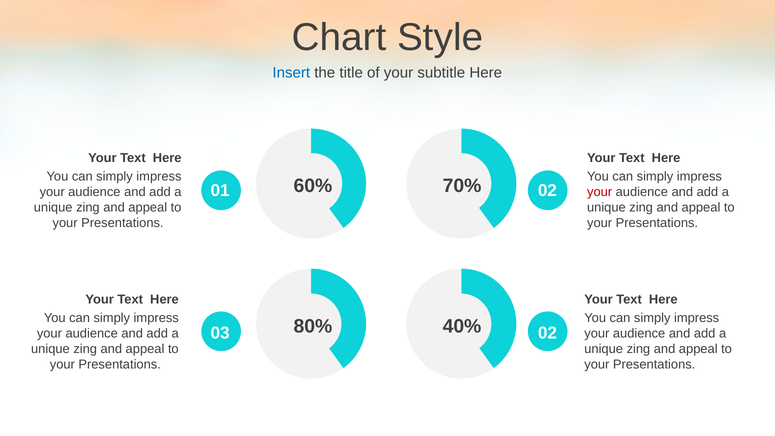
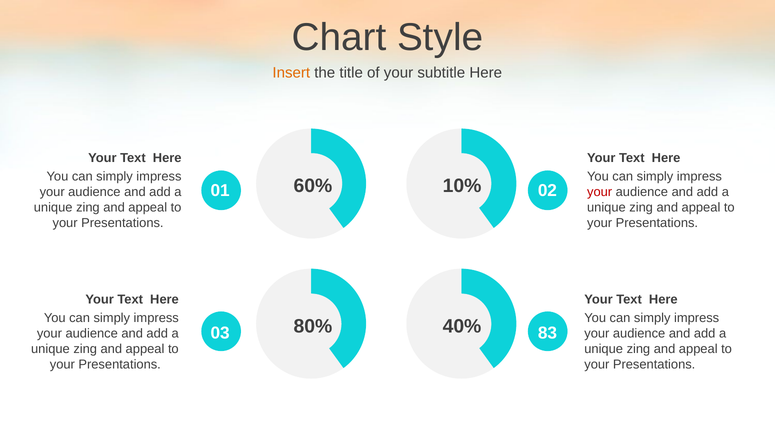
Insert colour: blue -> orange (291, 73)
70%: 70% -> 10% (462, 186)
03 02: 02 -> 83 (547, 333)
